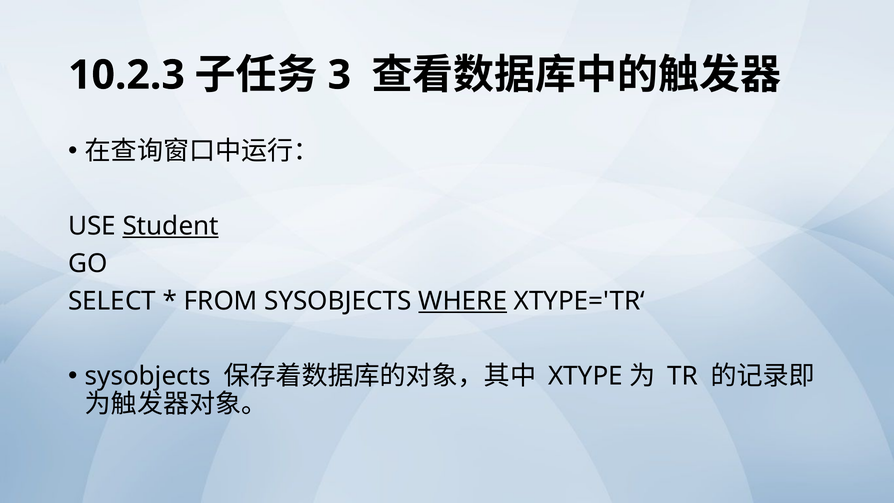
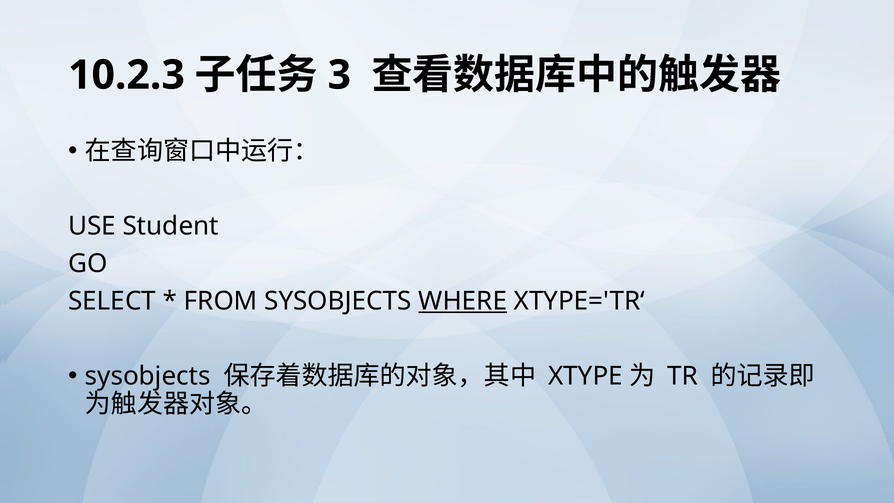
Student underline: present -> none (171, 226)
